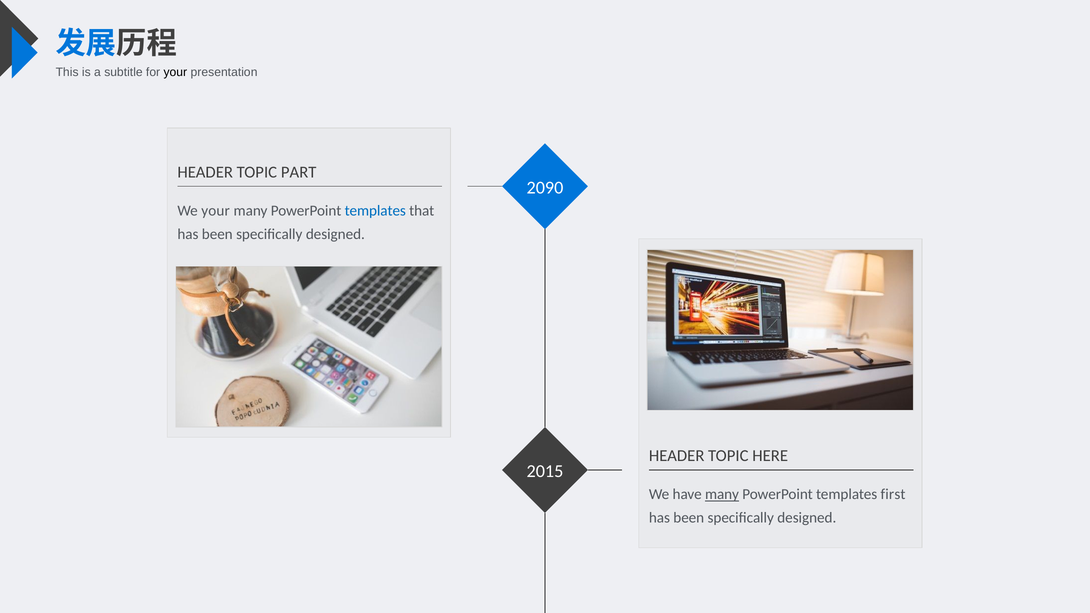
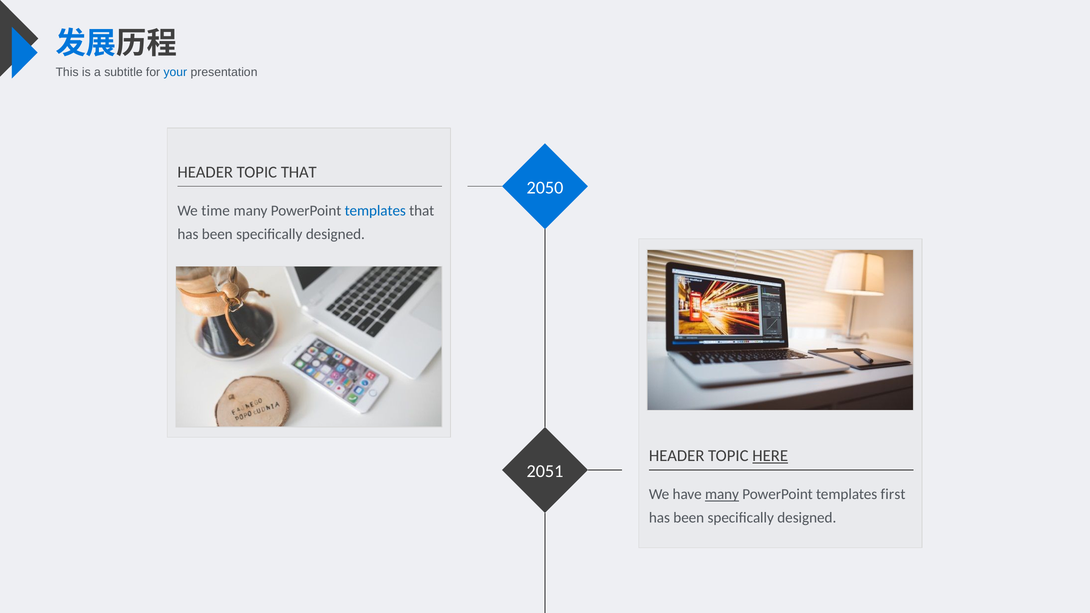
your colour: black -> blue (175, 72)
TOPIC PART: PART -> THAT (299, 172)
2090: 2090 -> 2050 (545, 188)
We your: your -> time (216, 211)
HERE underline: none -> present (770, 456)
2015: 2015 -> 2051 (545, 471)
